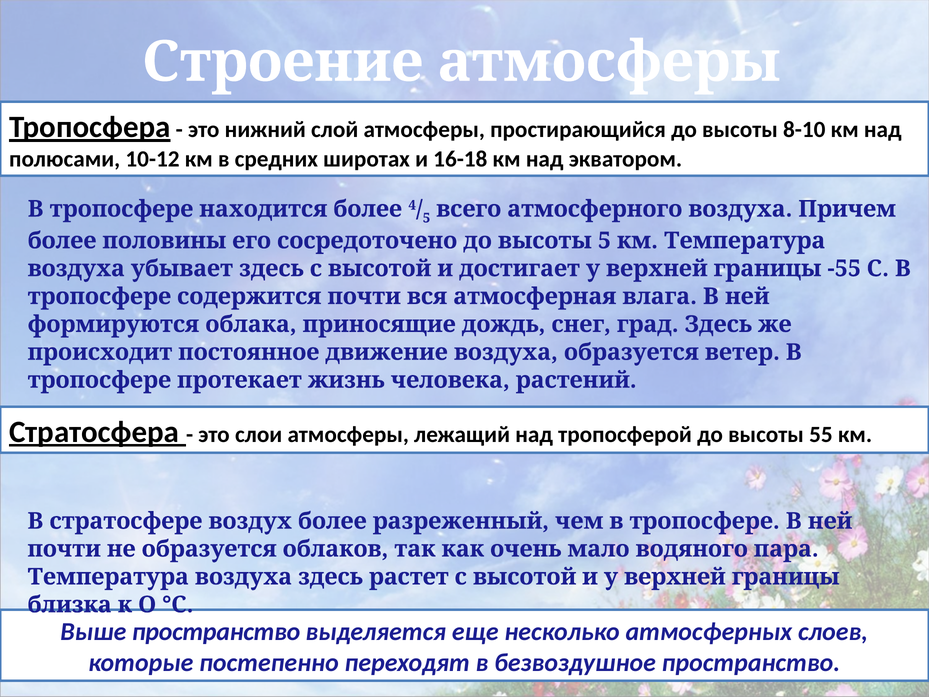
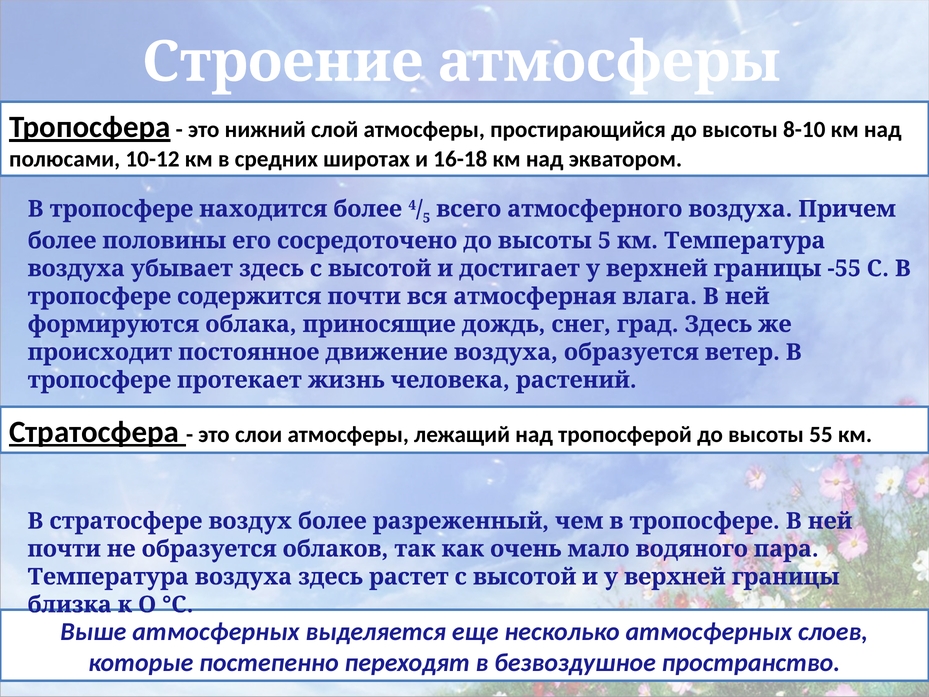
Выше пространство: пространство -> атмосферных (216, 632)
